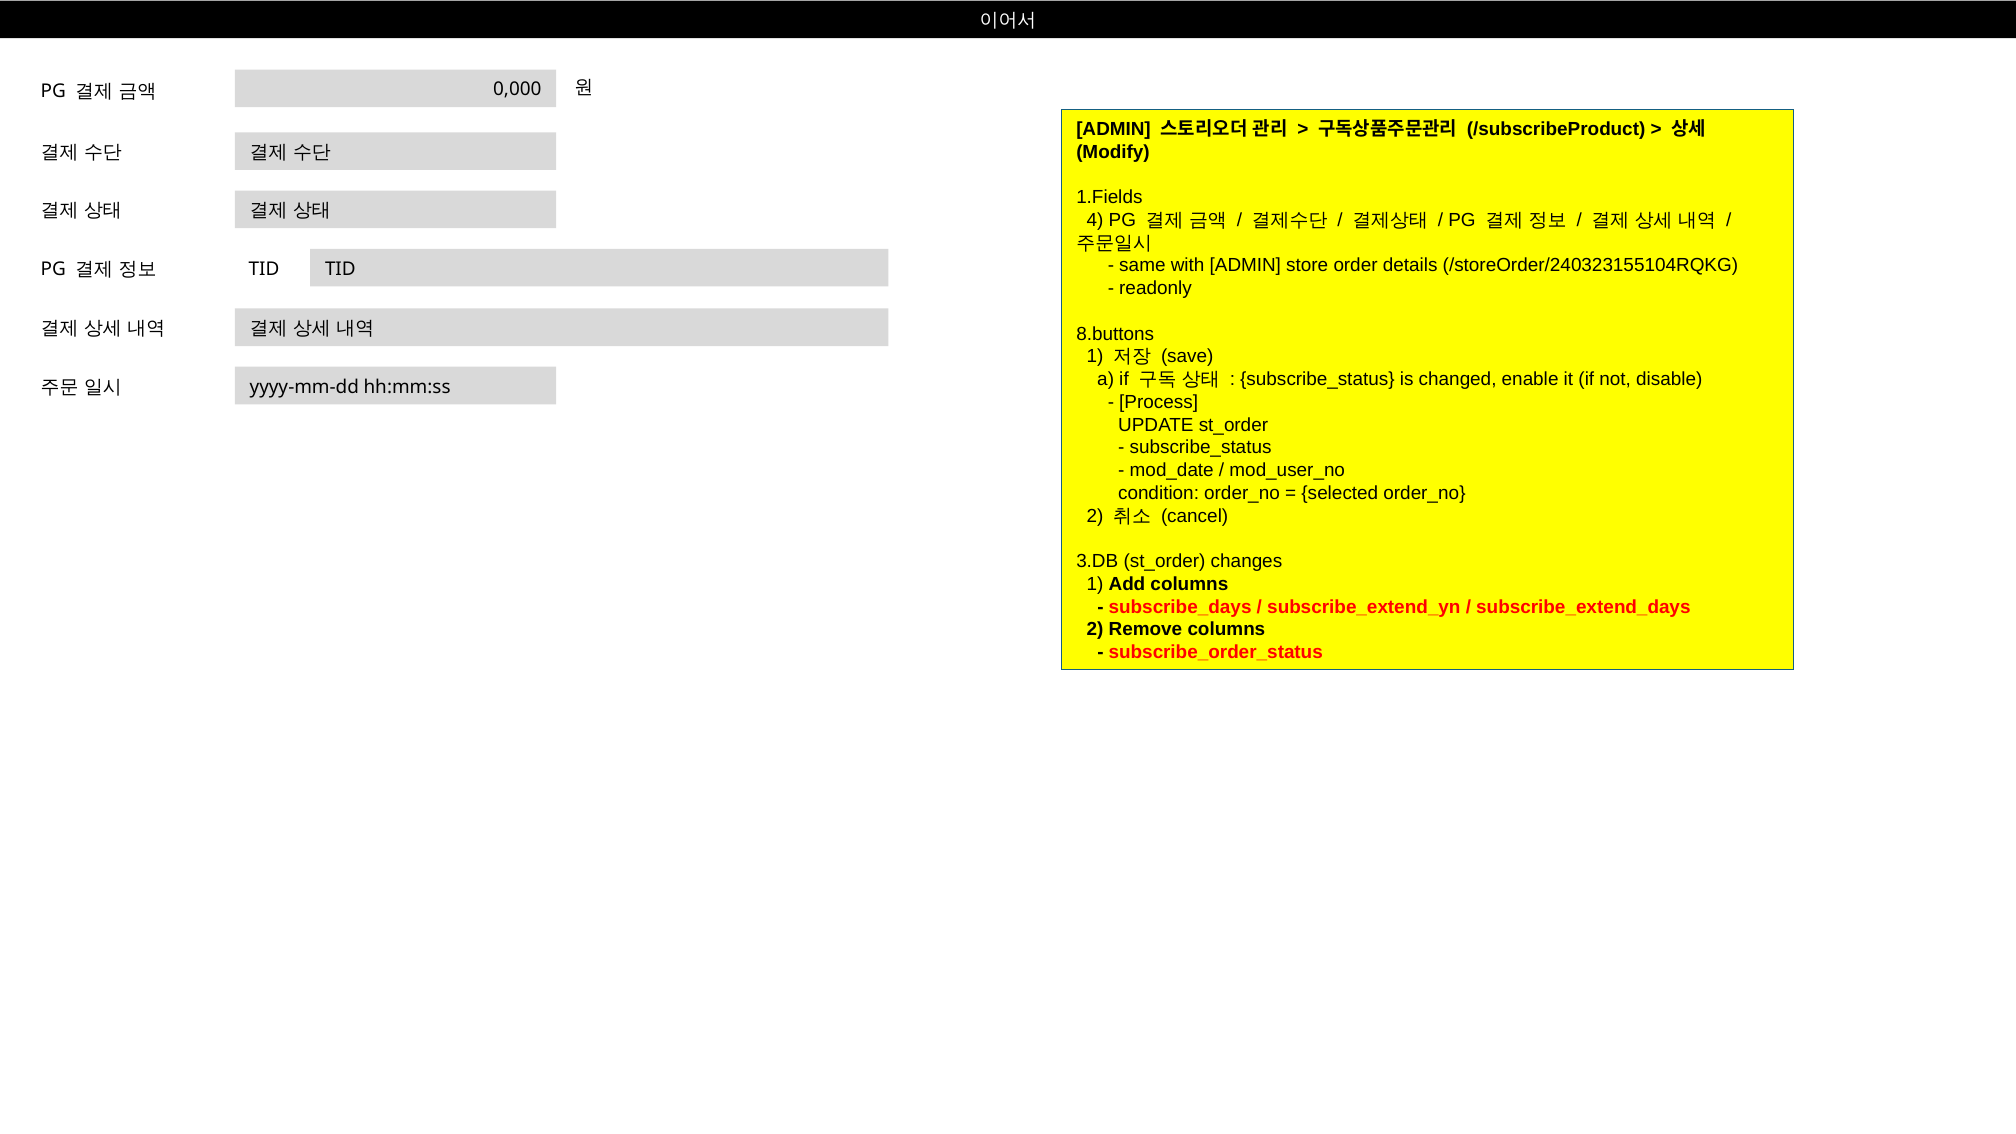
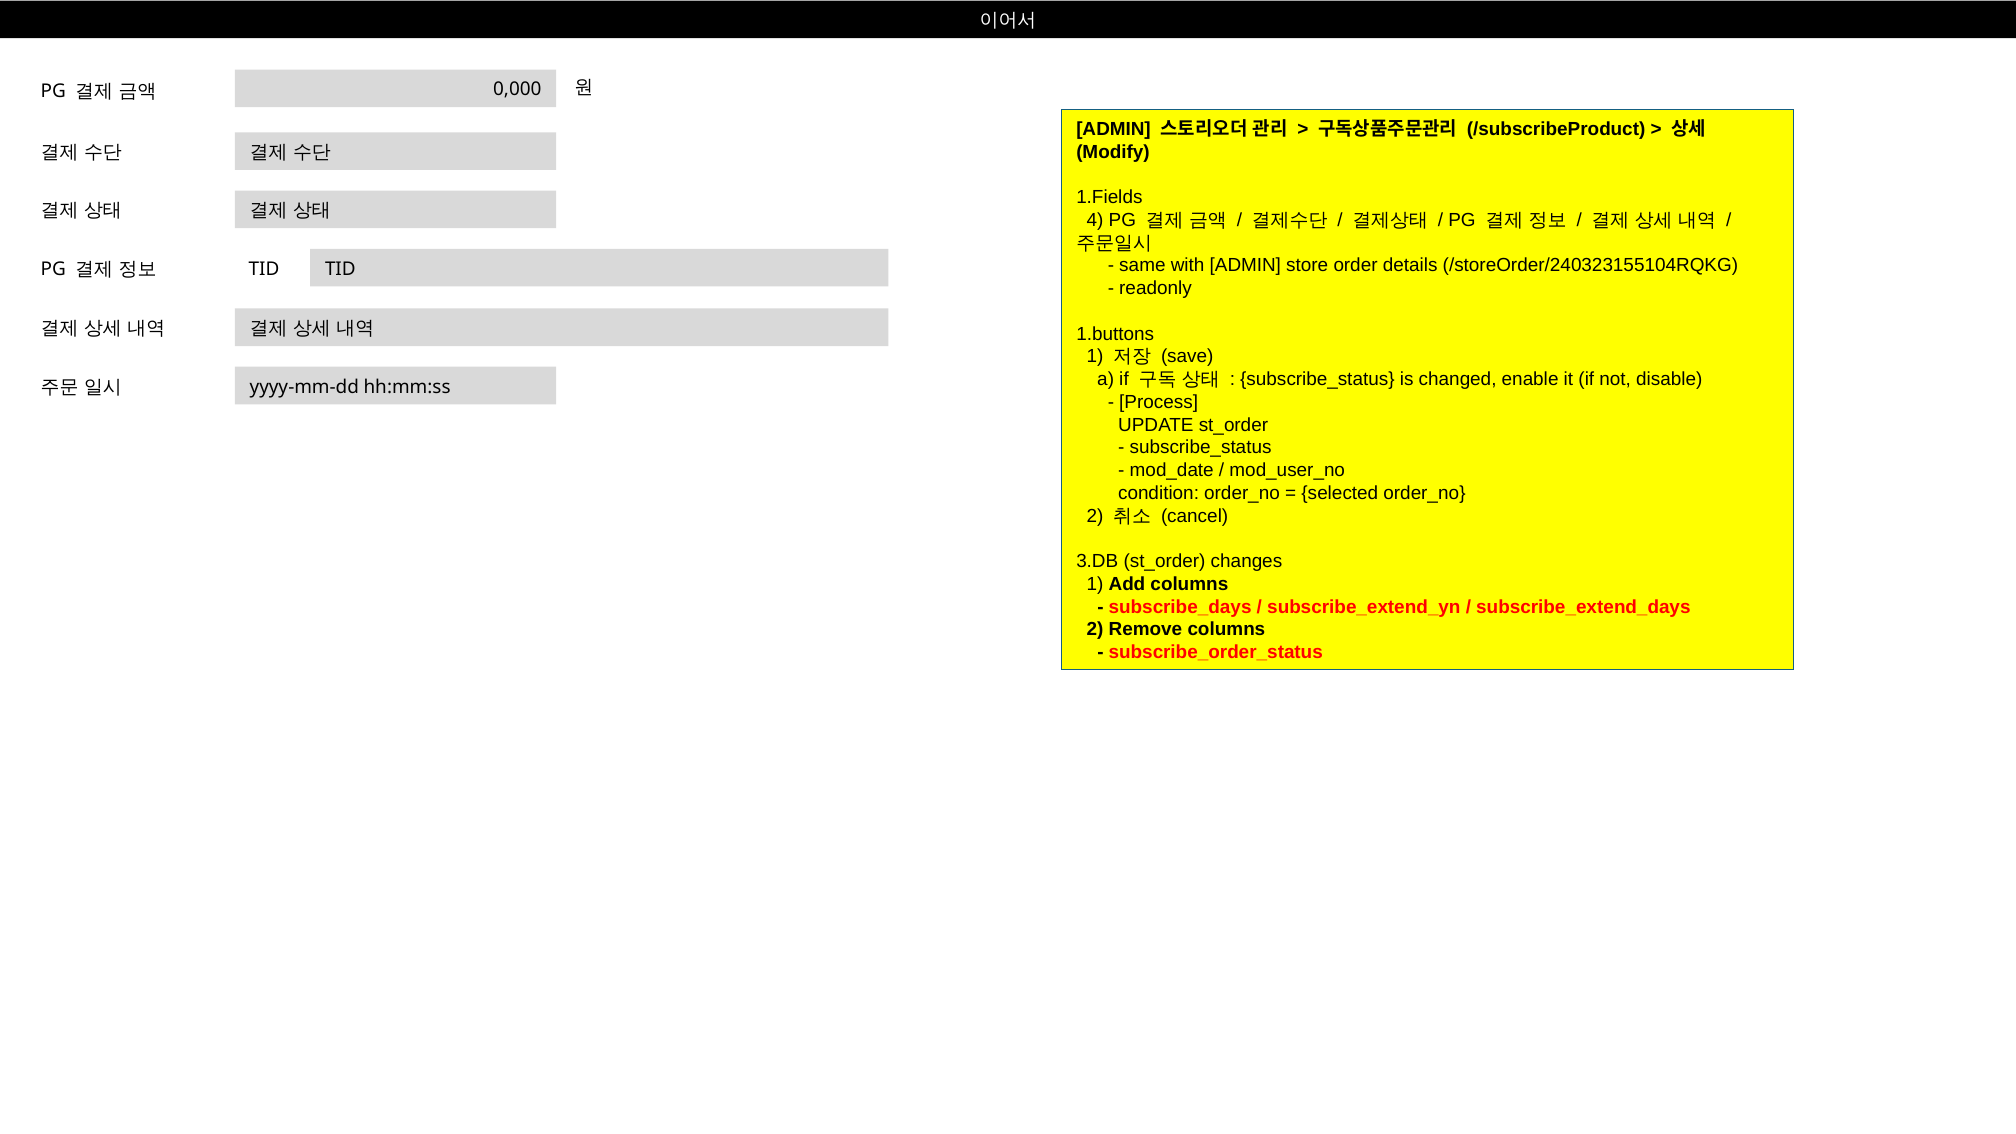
8.buttons: 8.buttons -> 1.buttons (1115, 334)
